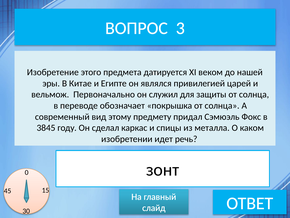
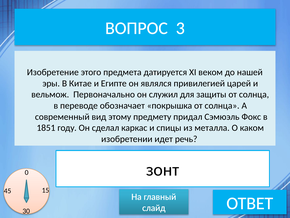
3845: 3845 -> 1851 (46, 128)
